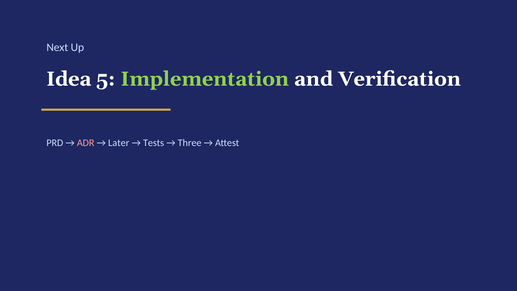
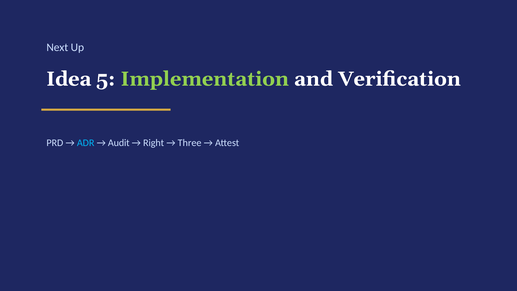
ADR colour: pink -> light blue (86, 143)
Later: Later -> Audit (119, 143)
Tests: Tests -> Right (154, 143)
